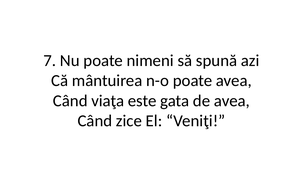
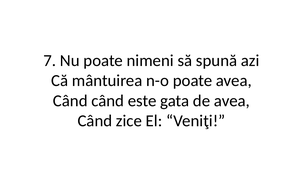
Când viaţa: viaţa -> când (108, 101)
